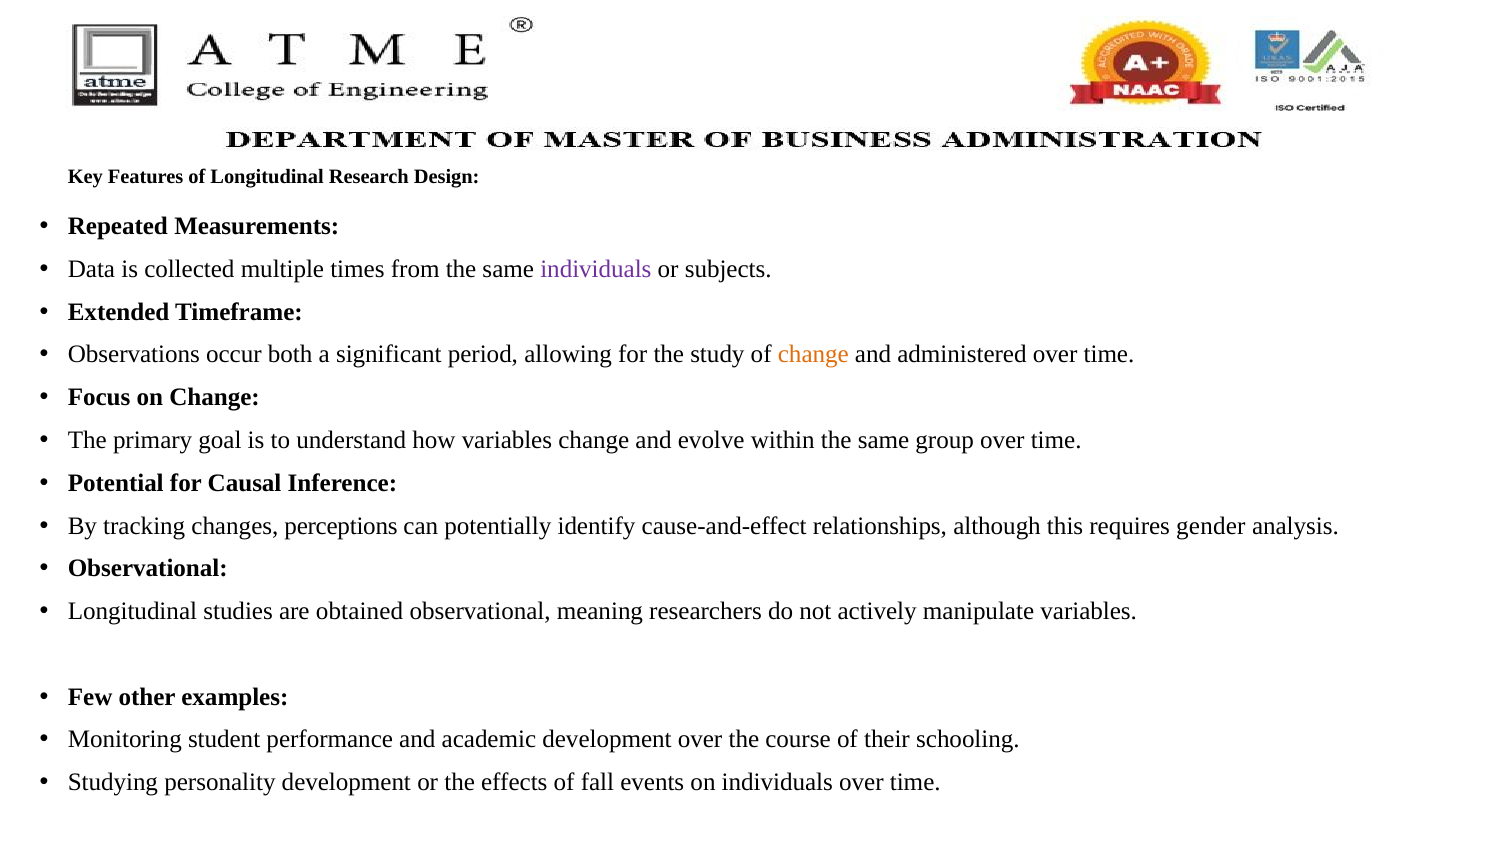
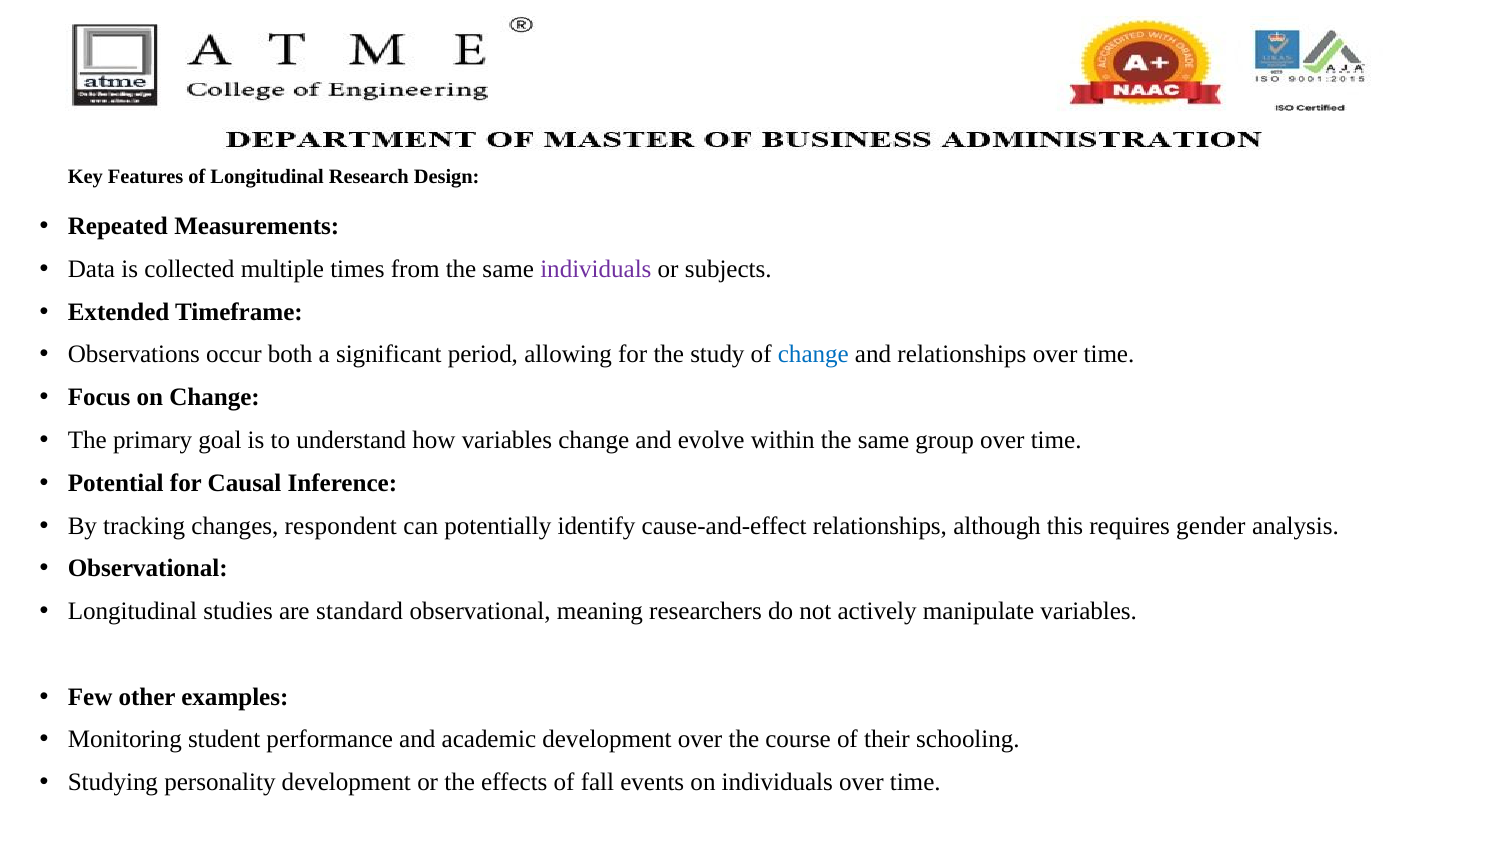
change colour: orange -> blue (813, 355)
and administered: administered -> relationships (962, 355)
perceptions: perceptions -> respondent (341, 526)
obtained: obtained -> standard (359, 612)
